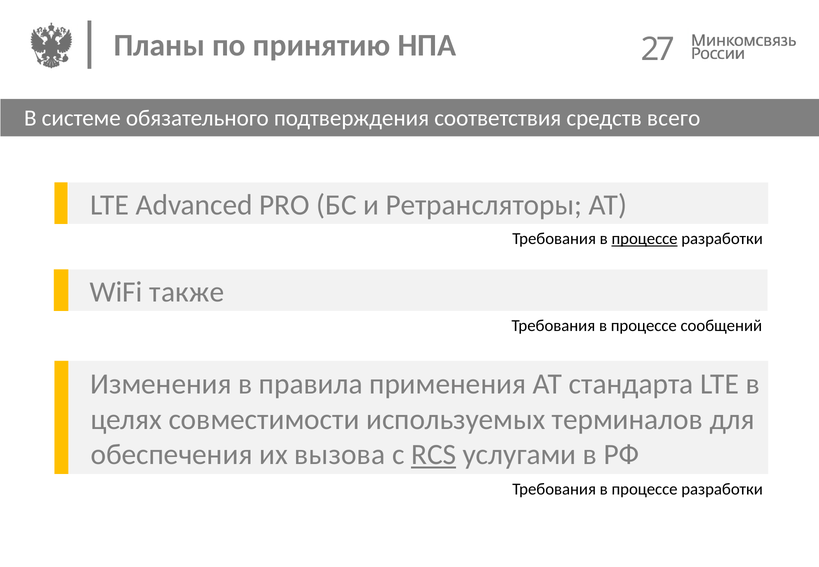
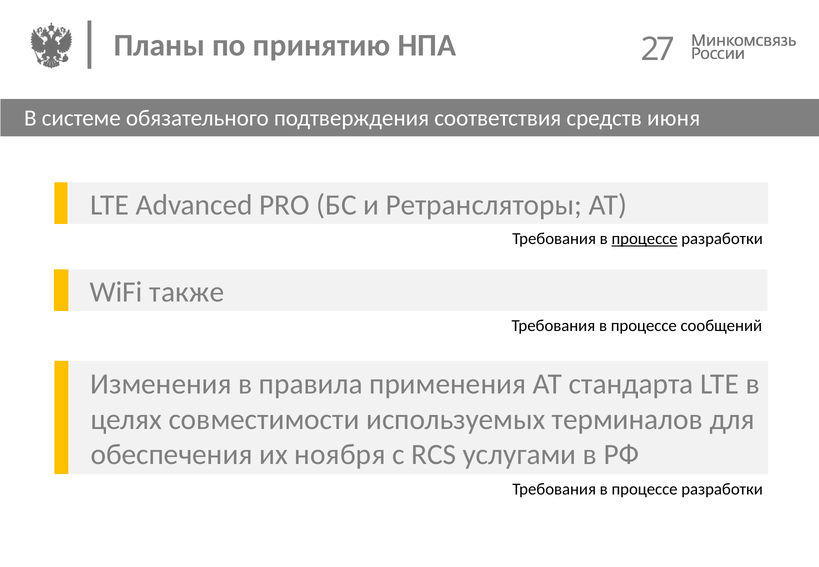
всего: всего -> июня (674, 118)
вызова: вызова -> ноября (340, 455)
RCS underline: present -> none (434, 455)
